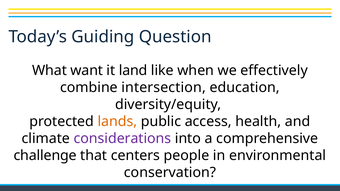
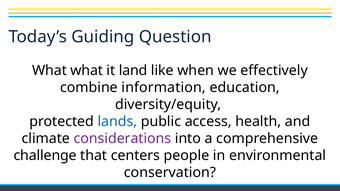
What want: want -> what (87, 71)
intersection: intersection -> information (164, 88)
lands colour: orange -> blue (117, 122)
